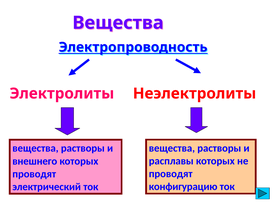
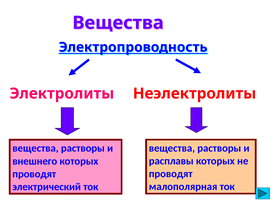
конфигурацию: конфигурацию -> малополярная (183, 186)
